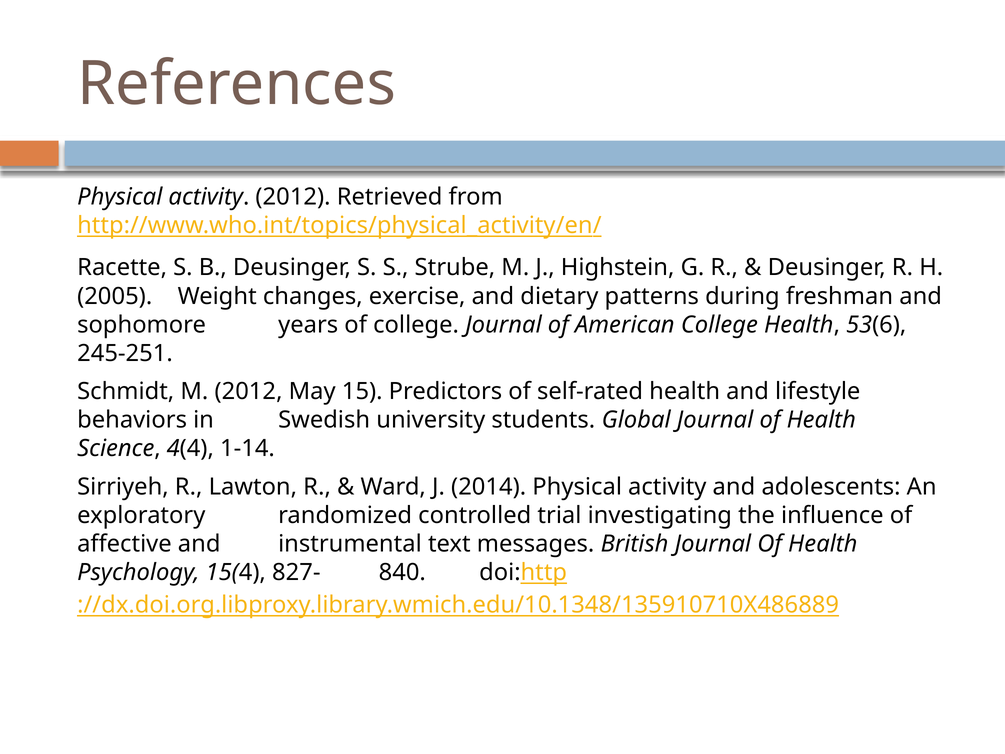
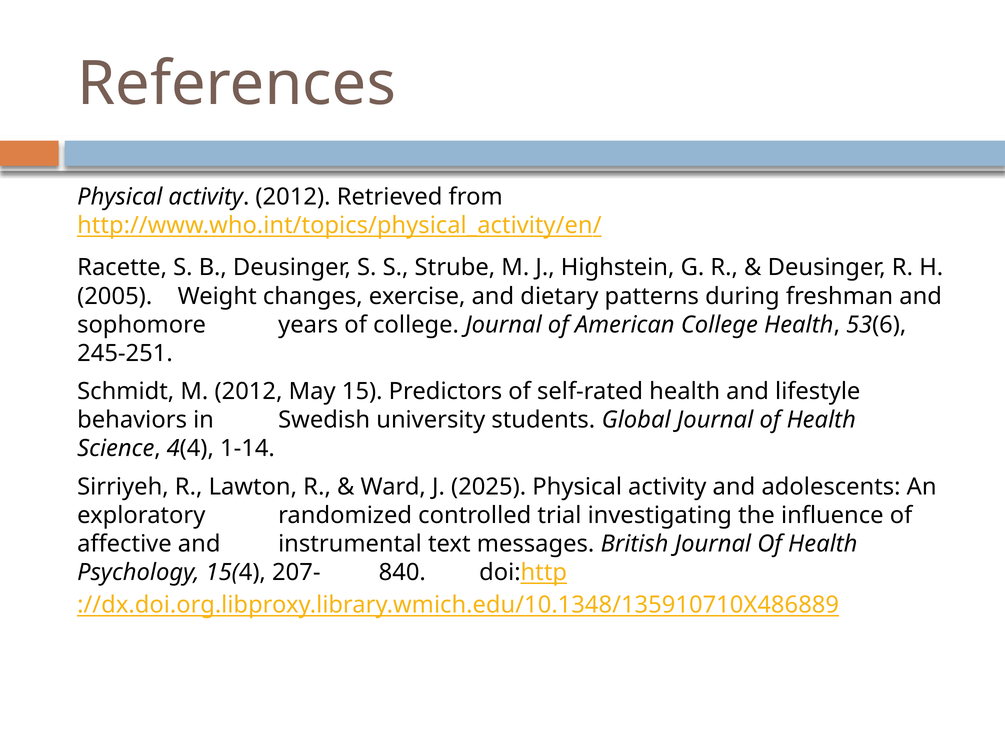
2014: 2014 -> 2025 (489, 487)
827-: 827- -> 207- (296, 572)
